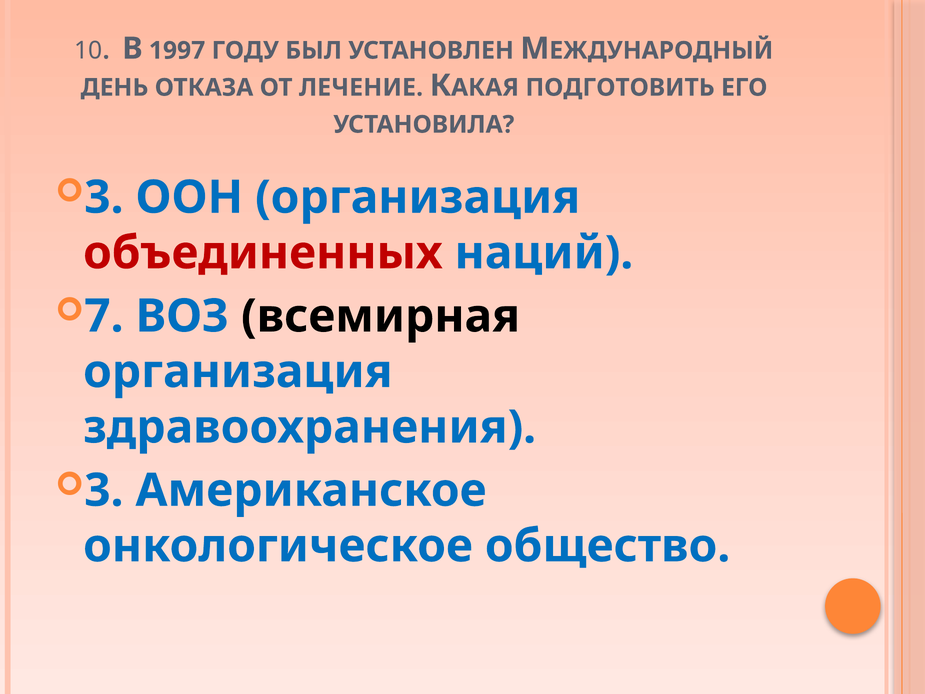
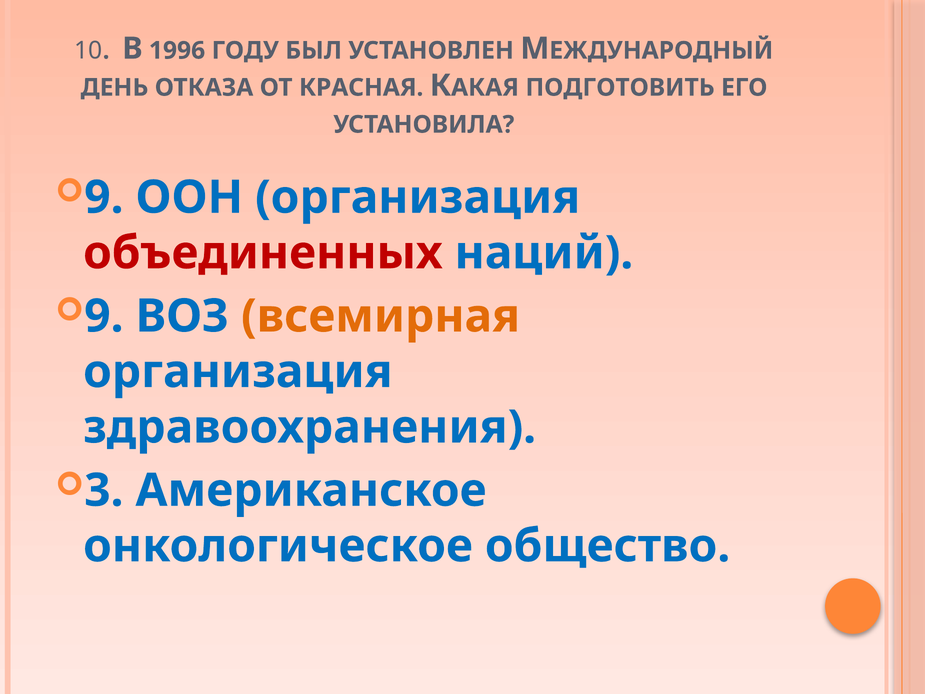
1997: 1997 -> 1996 (177, 51)
ЛЕЧЕНИЕ: ЛЕЧЕНИЕ -> КРАСНАЯ (361, 88)
3: 3 -> 9 (104, 197)
7: 7 -> 9 (104, 316)
всемирная colour: black -> orange (381, 316)
